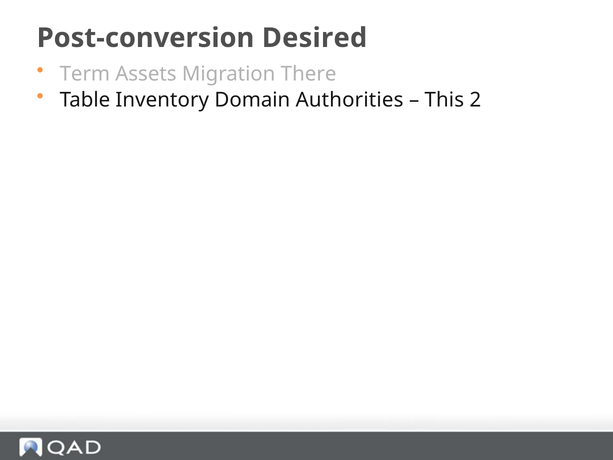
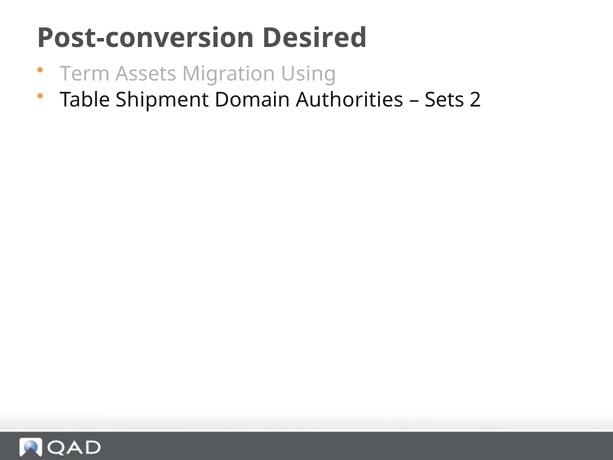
There: There -> Using (309, 74)
Inventory: Inventory -> Shipment (162, 100)
This: This -> Sets (444, 100)
